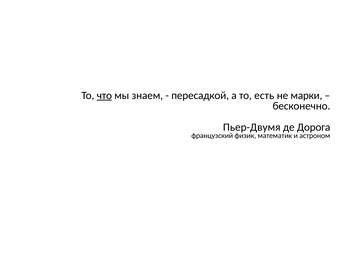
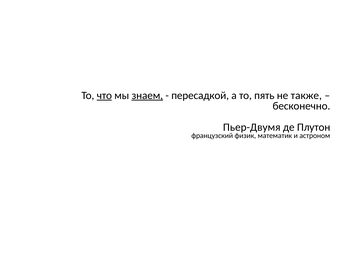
знаем underline: none -> present (147, 95)
есть: есть -> пять (264, 95)
марки: марки -> также (306, 95)
Дорога: Дорога -> Плутон (314, 127)
